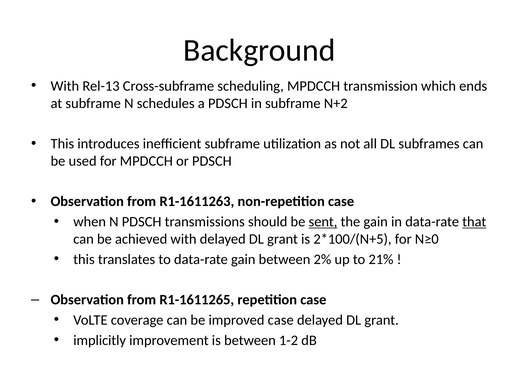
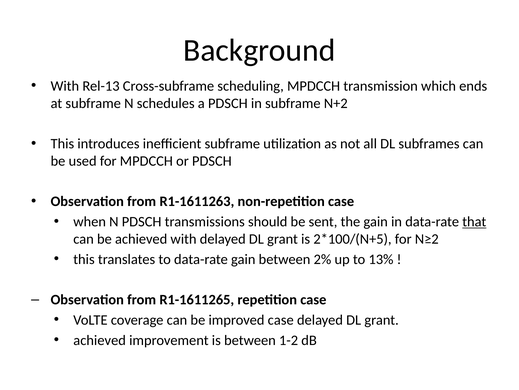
sent underline: present -> none (323, 221)
N≥0: N≥0 -> N≥2 (427, 239)
21%: 21% -> 13% (381, 259)
implicitly: implicitly -> achieved (100, 340)
